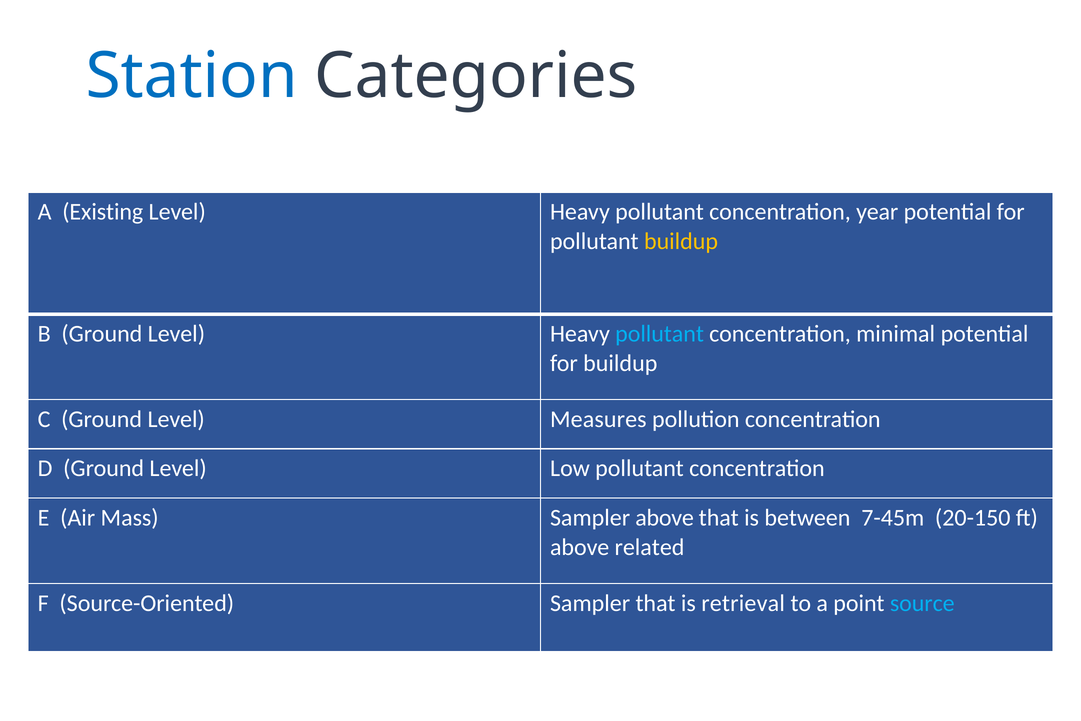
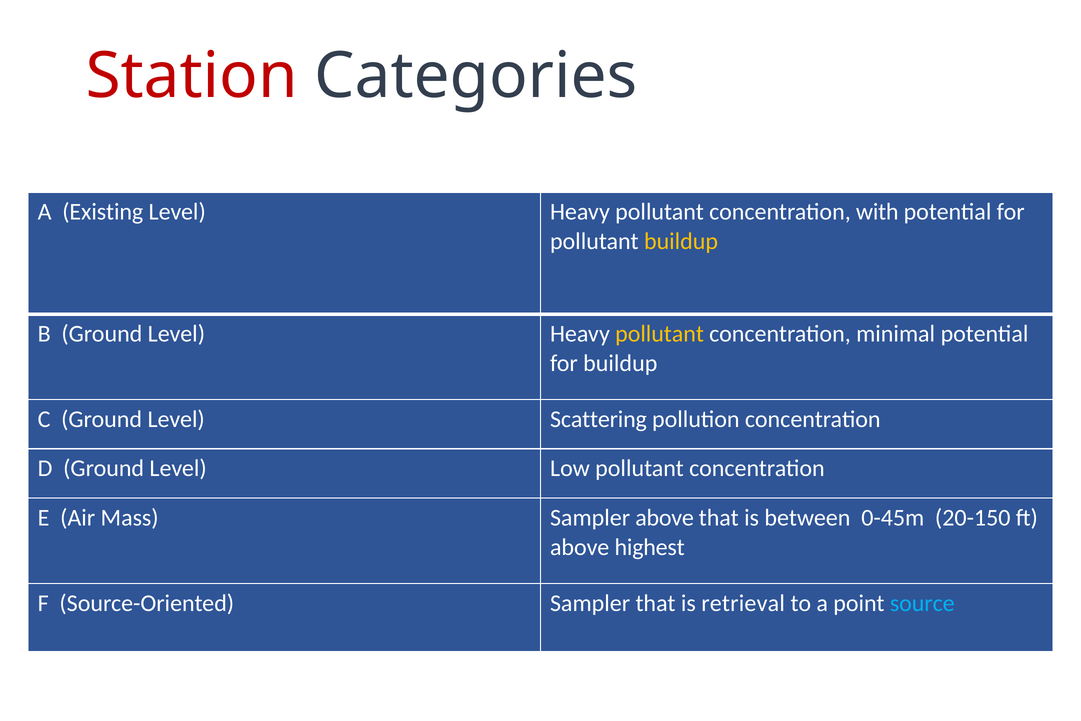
Station colour: blue -> red (192, 76)
year: year -> with (877, 212)
pollutant colour: light blue -> yellow (660, 334)
Measures: Measures -> Scattering (598, 419)
7-45m: 7-45m -> 0-45m (893, 518)
related: related -> highest (650, 547)
